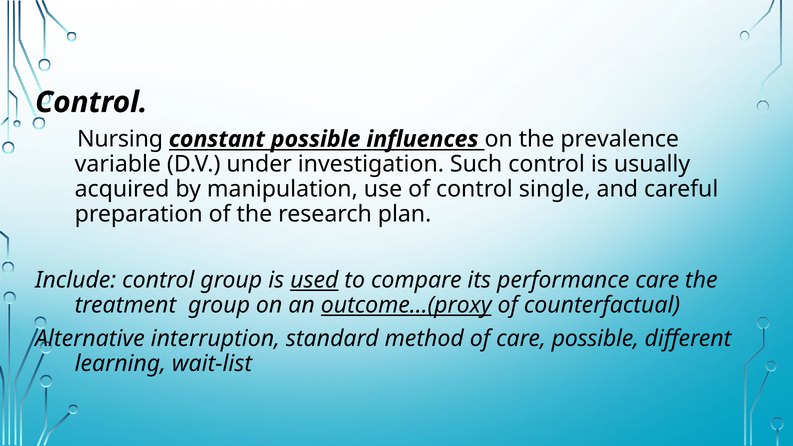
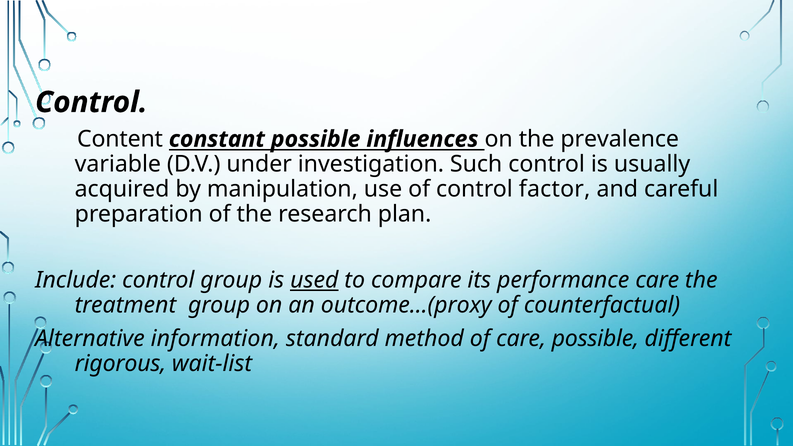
Nursing: Nursing -> Content (120, 139)
single: single -> factor (555, 189)
outcome…(proxy underline: present -> none (406, 305)
interruption: interruption -> information (215, 338)
learning: learning -> rigorous (120, 363)
